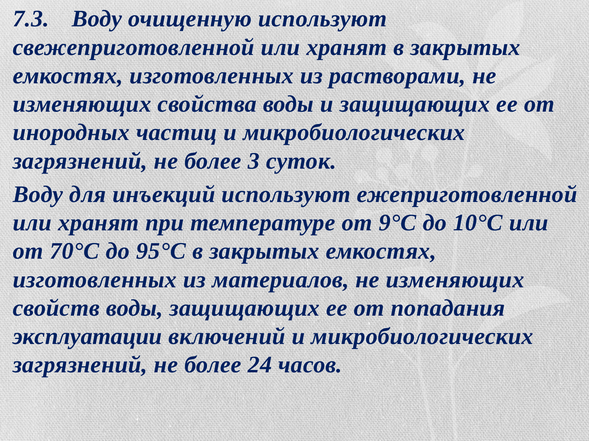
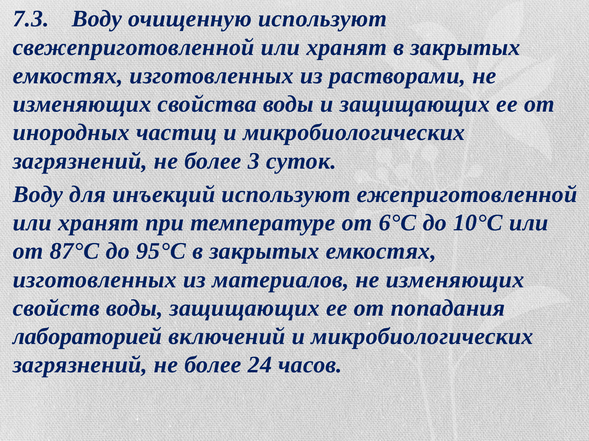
9°С: 9°С -> 6°С (397, 223)
70°С: 70°С -> 87°С (75, 252)
эксплуатации: эксплуатации -> лабораторией (87, 337)
